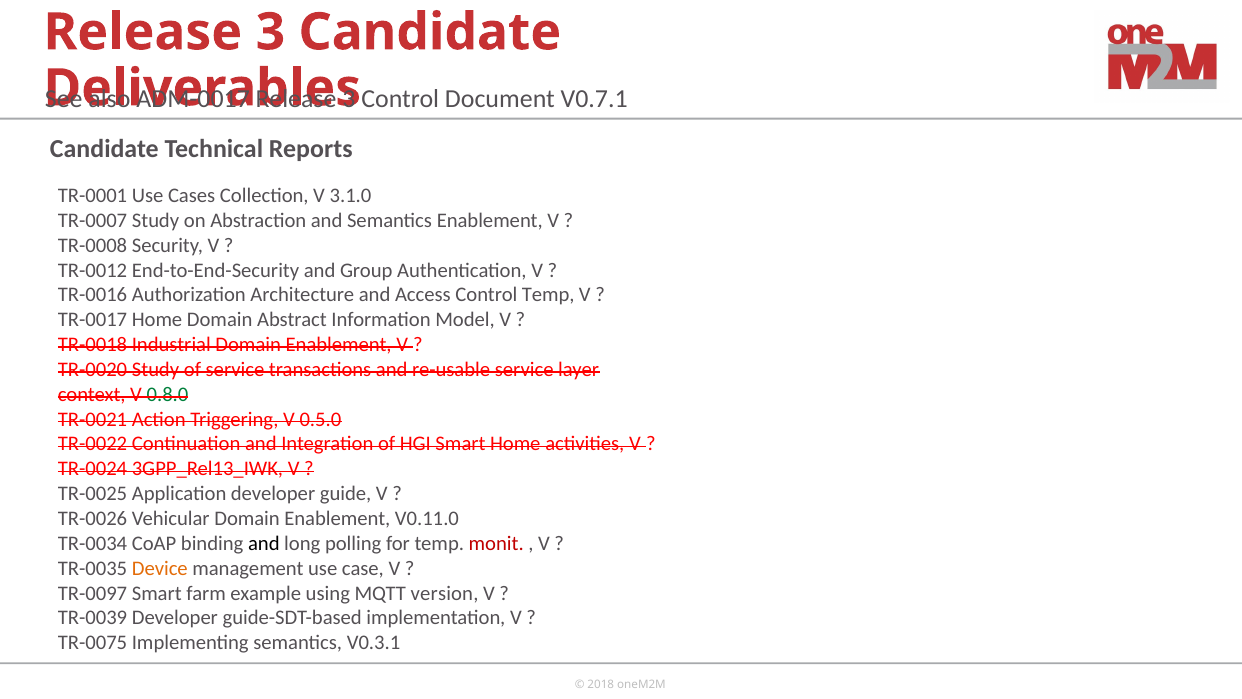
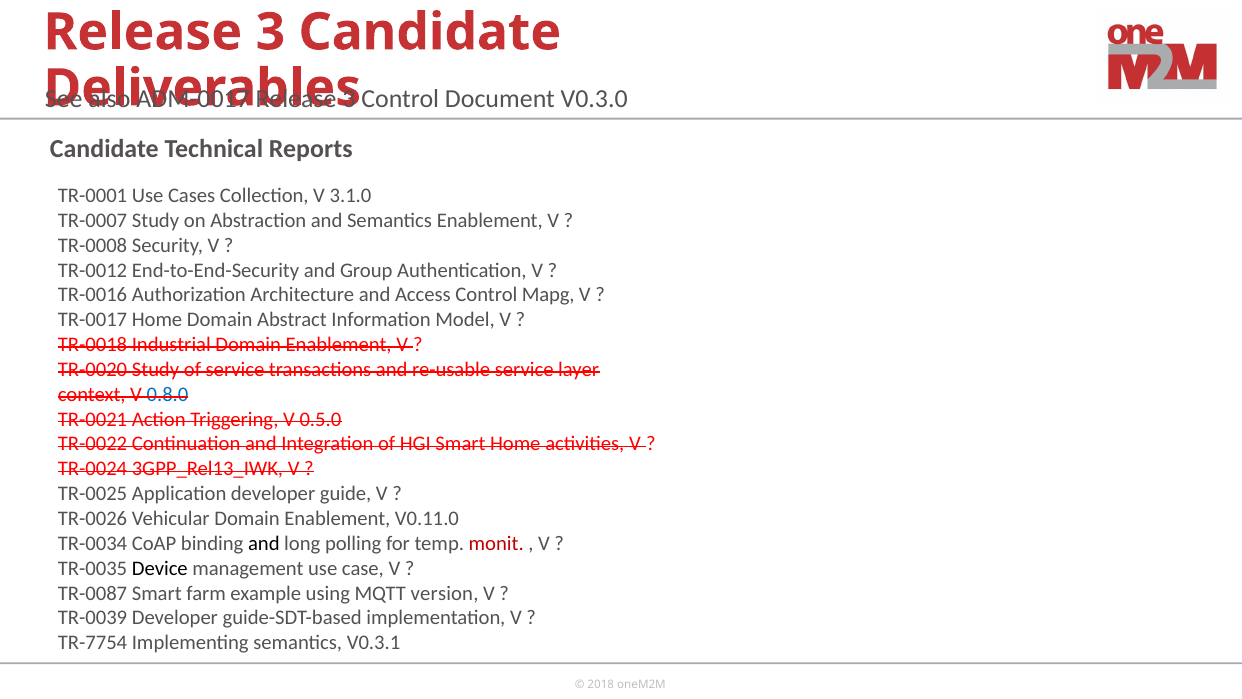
V0.7.1: V0.7.1 -> V0.3.0 (594, 98)
Control Temp: Temp -> Mapg (548, 295)
0.8.0 colour: green -> blue (168, 394)
Device colour: orange -> black (160, 568)
TR-0097: TR-0097 -> TR-0087 (93, 593)
TR-0075: TR-0075 -> TR-7754 (93, 643)
